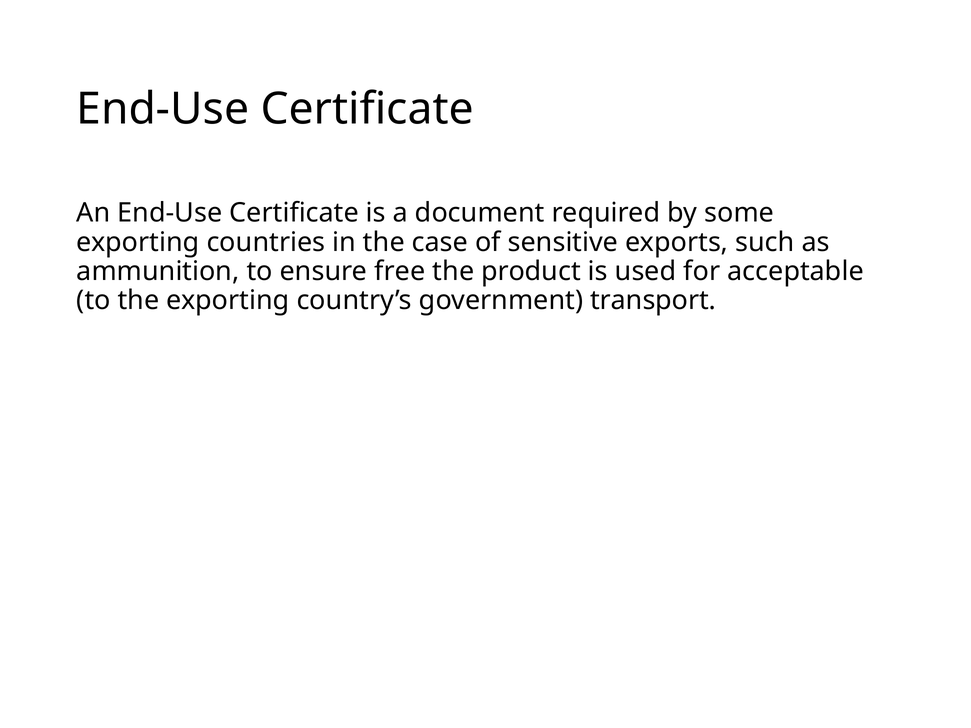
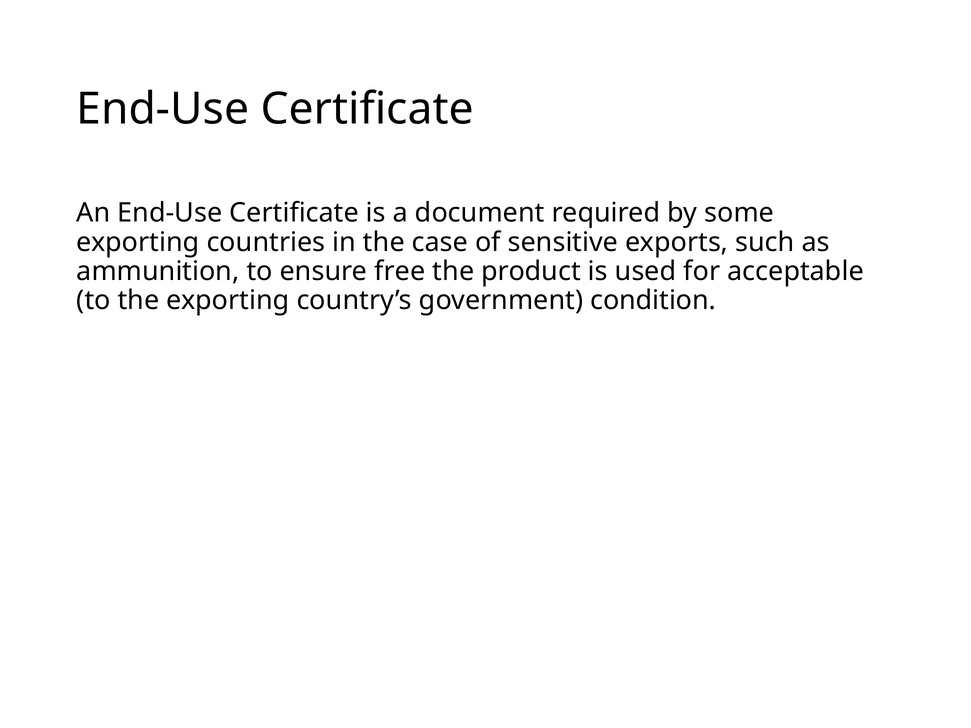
transport: transport -> condition (653, 301)
